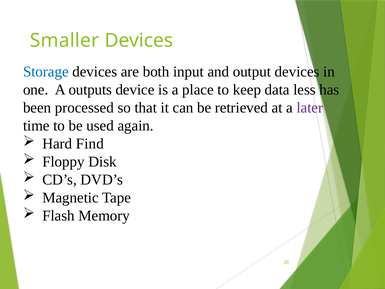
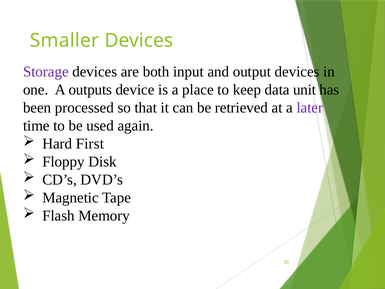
Storage colour: blue -> purple (46, 72)
less: less -> unit (305, 90)
Find: Find -> First (90, 144)
